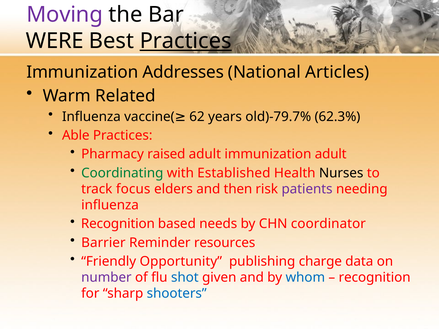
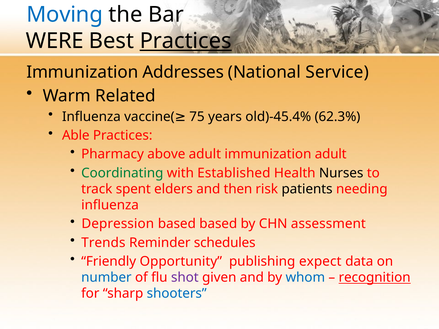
Moving colour: purple -> blue (65, 15)
Articles: Articles -> Service (337, 72)
62: 62 -> 75 (197, 117)
old)-79.7%: old)-79.7% -> old)-45.4% (278, 117)
raised: raised -> above (166, 154)
focus: focus -> spent (133, 189)
patients colour: purple -> black (307, 189)
Recognition: Recognition -> Depression (118, 224)
based needs: needs -> based (218, 224)
coordinator: coordinator -> assessment (328, 224)
Barrier: Barrier -> Trends (103, 243)
resources: resources -> schedules (225, 243)
charge: charge -> expect (320, 262)
number colour: purple -> blue (106, 278)
shot colour: blue -> purple (185, 278)
recognition underline: none -> present (375, 278)
